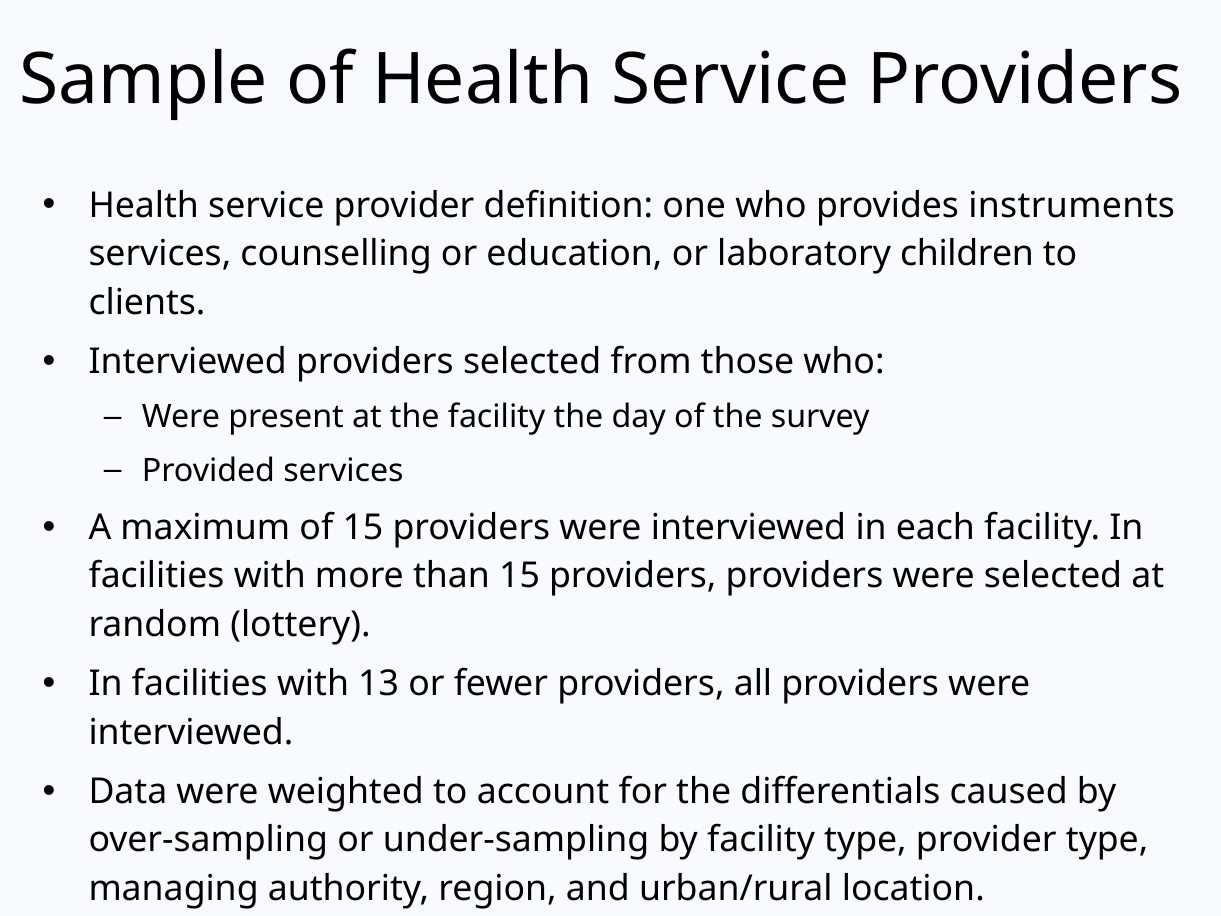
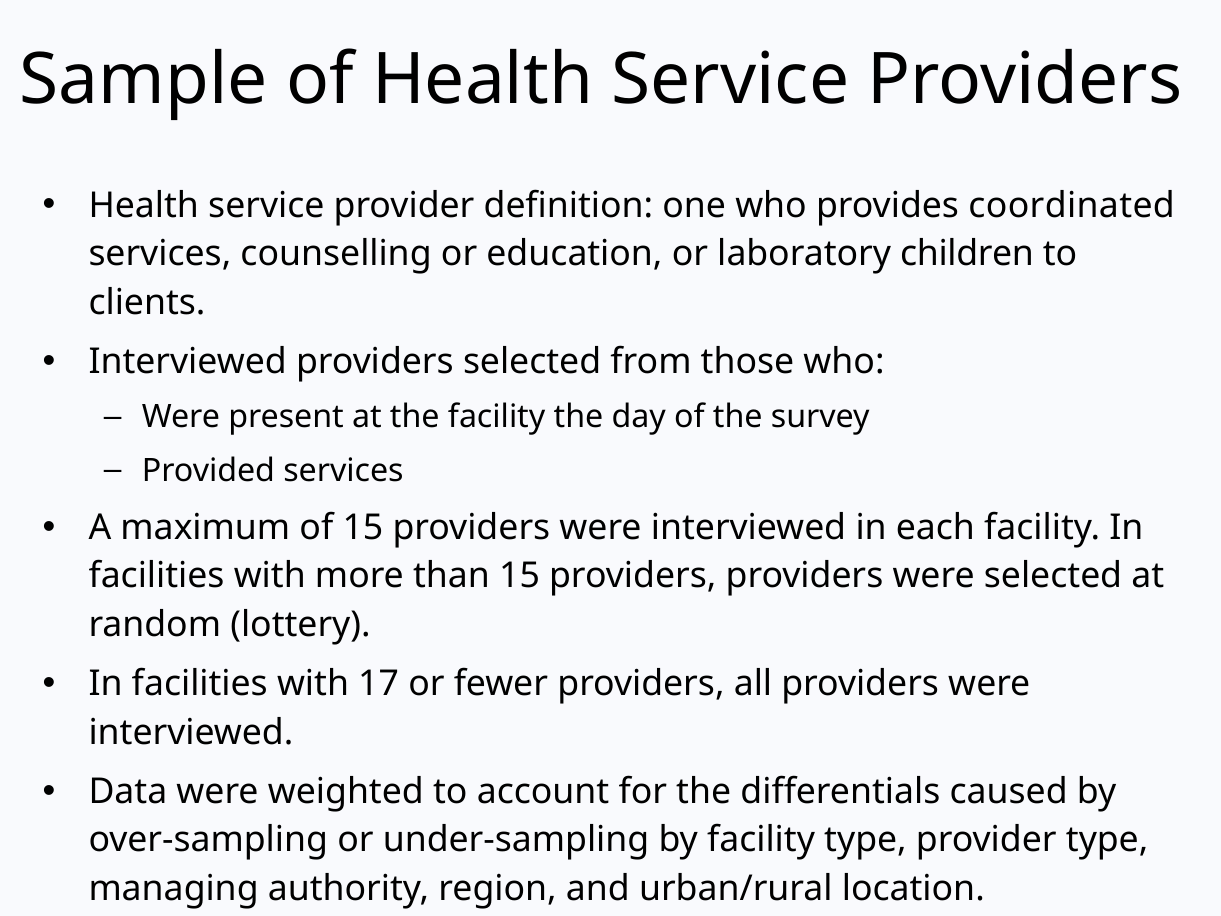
instruments: instruments -> coordinated (1072, 205)
13: 13 -> 17 (379, 684)
